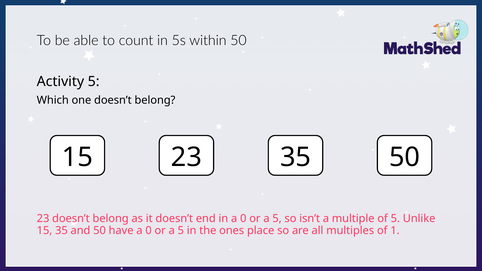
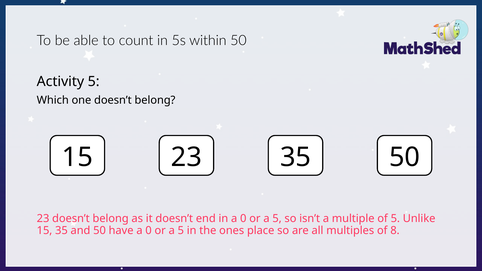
1: 1 -> 8 (395, 231)
